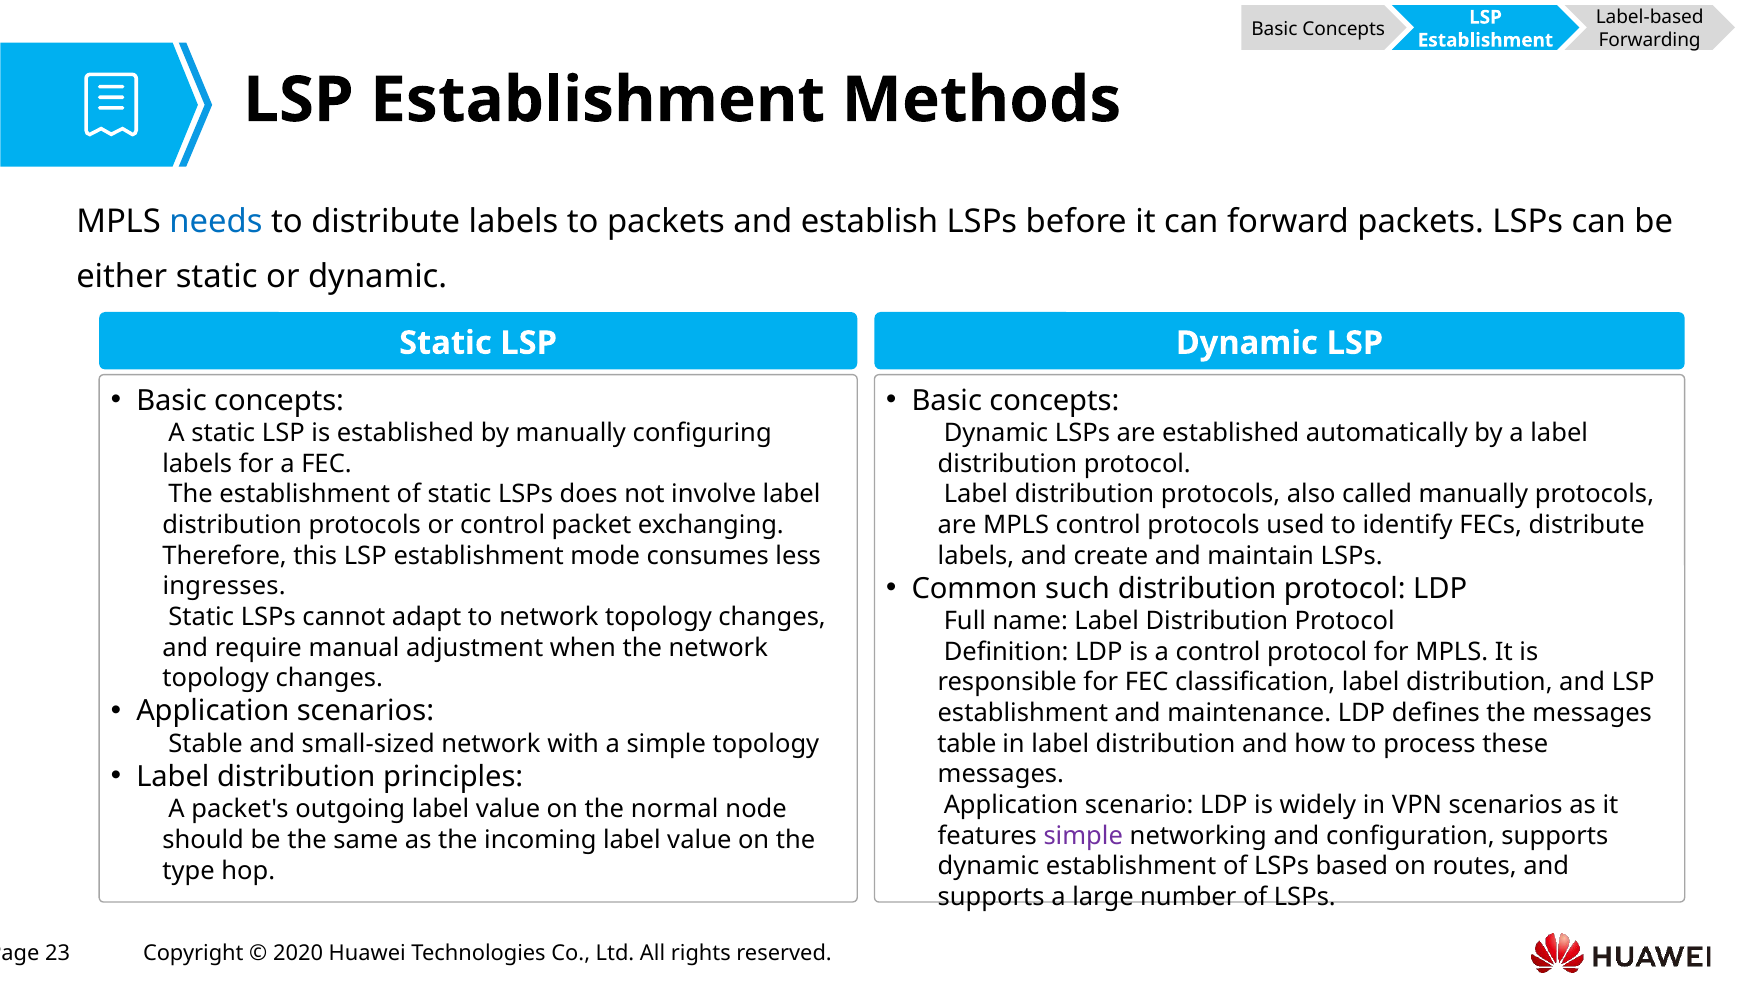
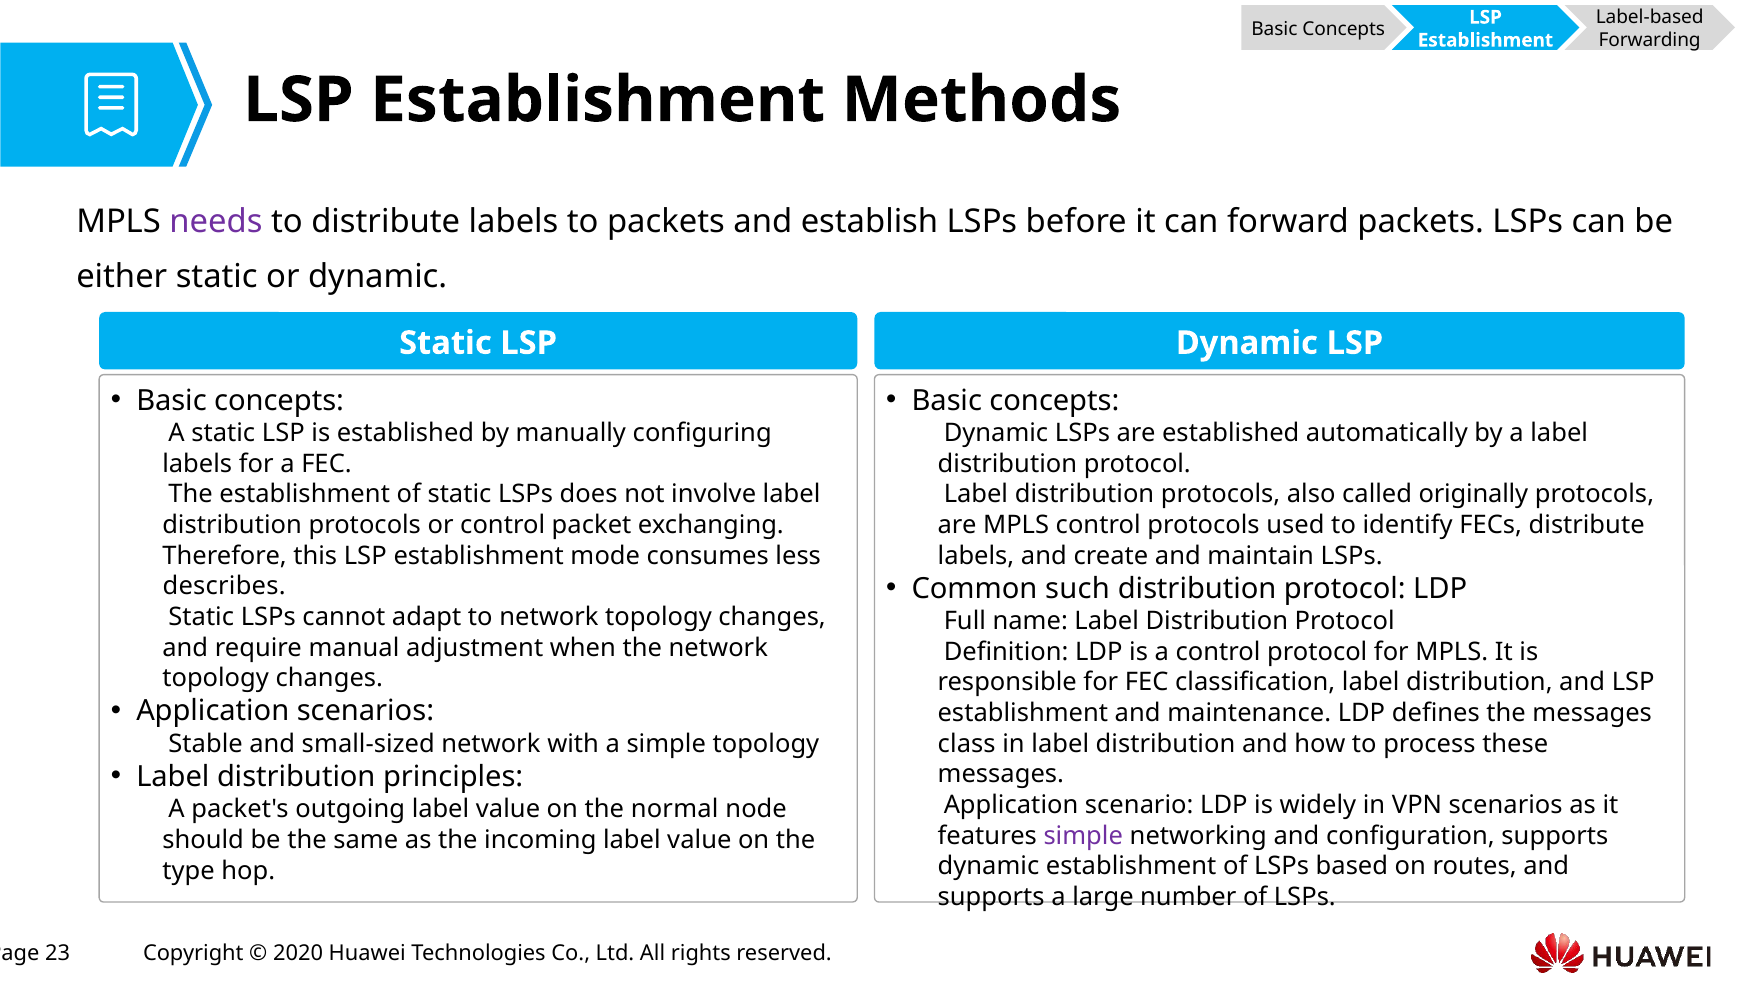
needs colour: blue -> purple (216, 222)
called manually: manually -> originally (1473, 494)
ingresses: ingresses -> describes (224, 586)
table: table -> class (967, 744)
